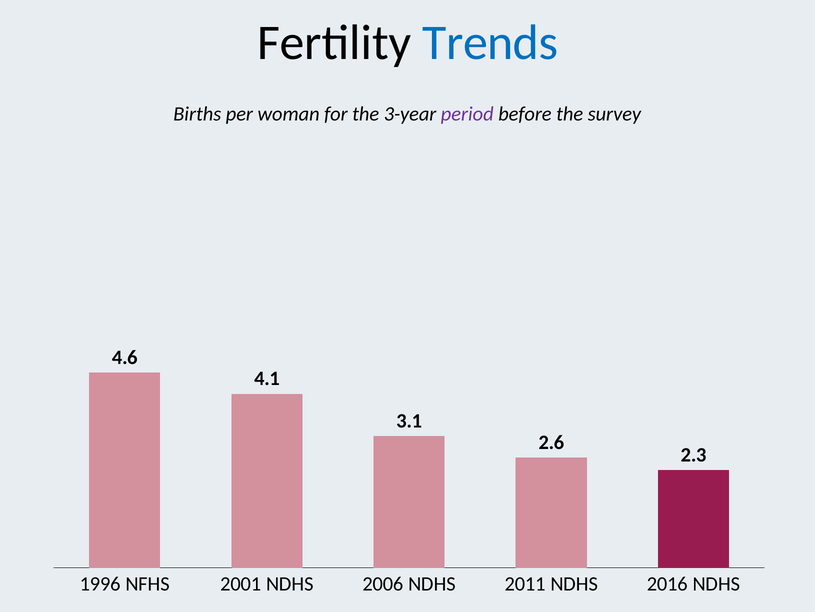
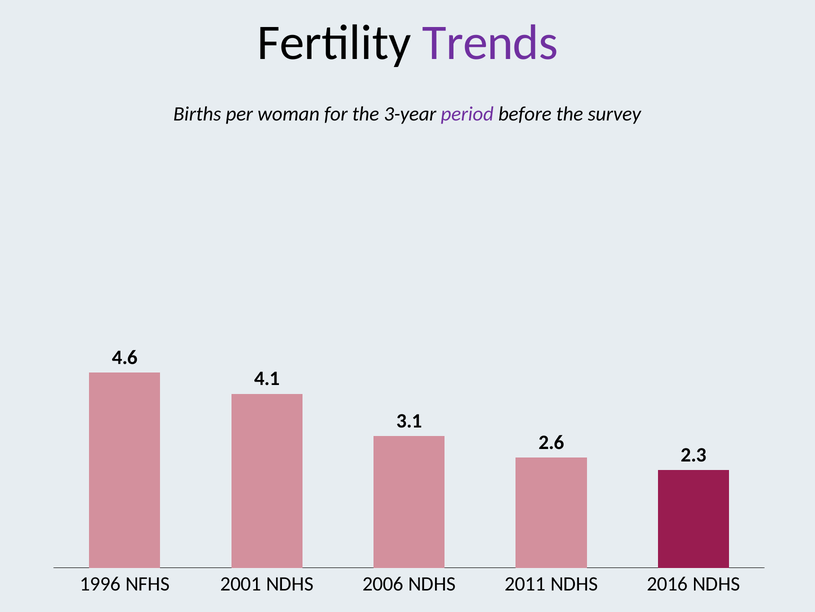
Trends colour: blue -> purple (490, 43)
